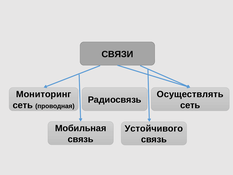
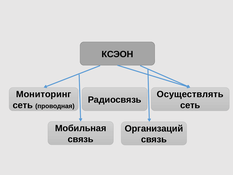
СВЯЗИ: СВЯЗИ -> КСЭОН (117, 54)
Устойчивого: Устойчивого -> Организаций (154, 128)
